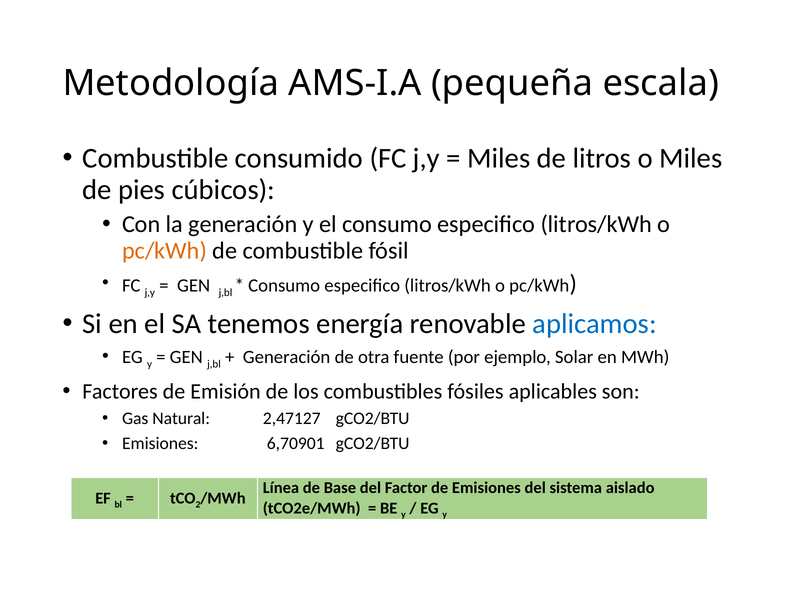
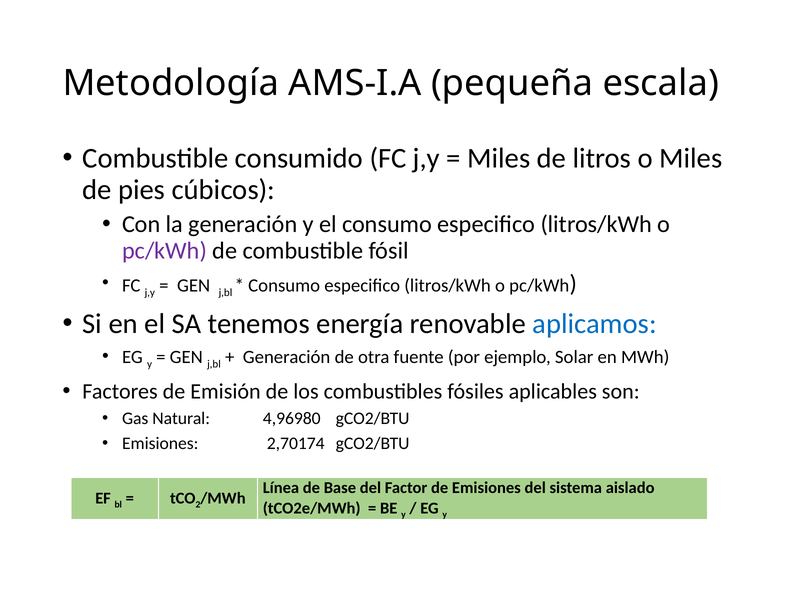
pc/kWh colour: orange -> purple (165, 251)
2,47127: 2,47127 -> 4,96980 (292, 419)
6,70901: 6,70901 -> 2,70174 (296, 444)
